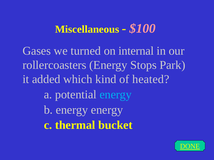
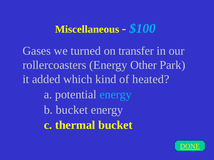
$100 colour: pink -> light blue (143, 29)
internal: internal -> transfer (136, 51)
Stops: Stops -> Other (144, 65)
b energy: energy -> bucket (72, 110)
